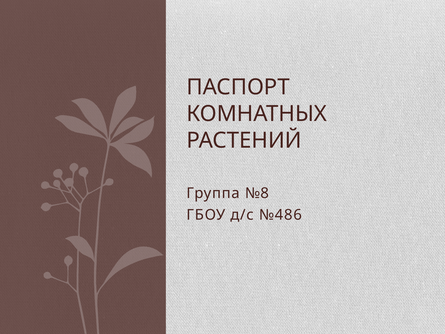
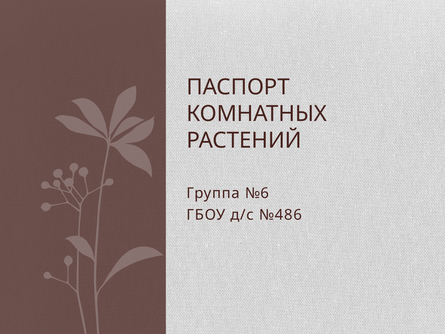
№8: №8 -> №6 (257, 193)
